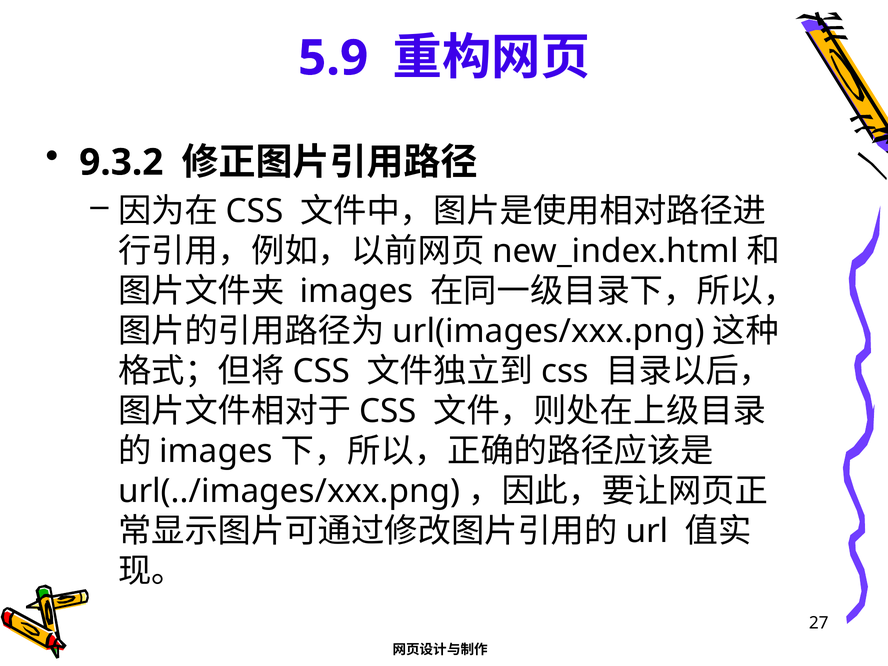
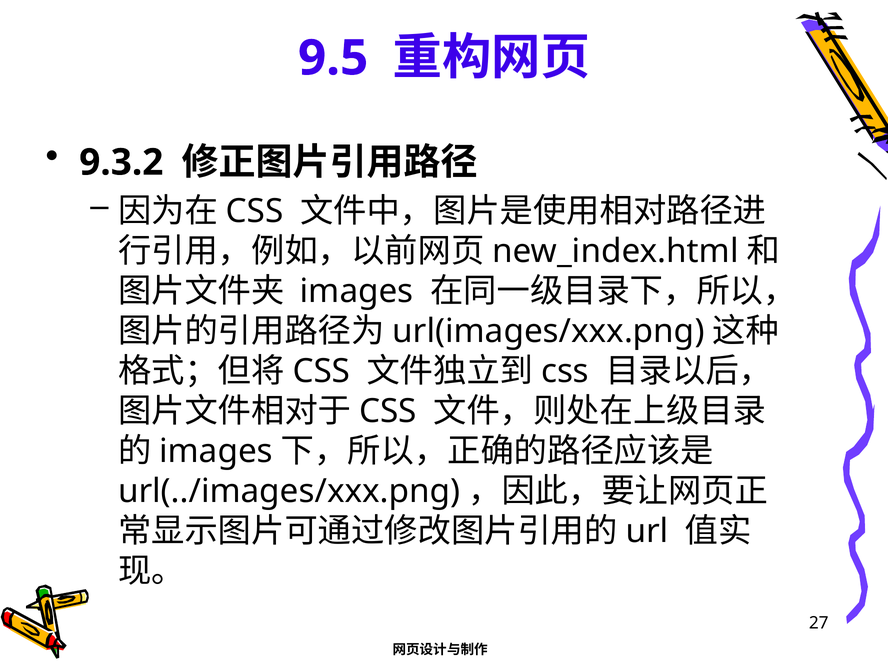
5.9: 5.9 -> 9.5 (333, 58)
